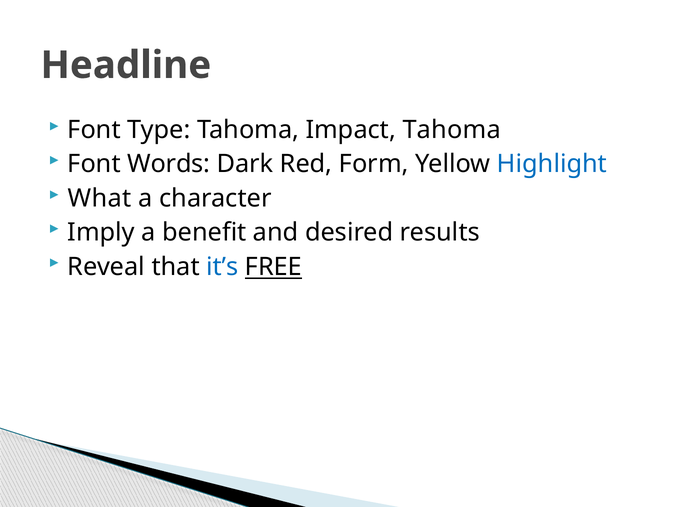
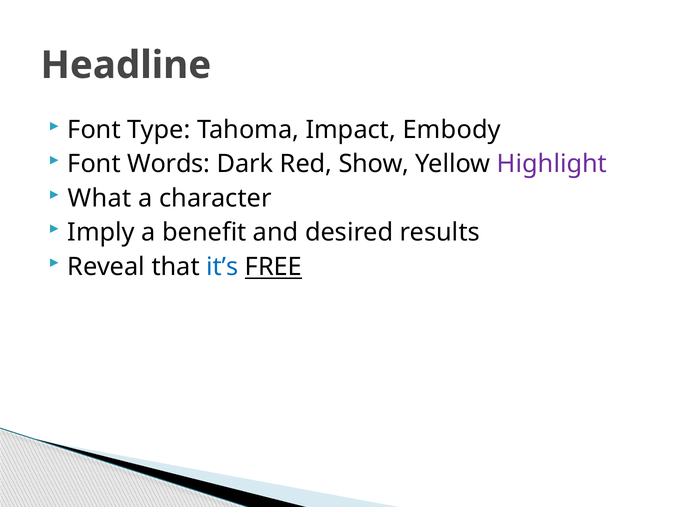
Impact Tahoma: Tahoma -> Embody (452, 130)
Form: Form -> Show (374, 164)
Highlight colour: blue -> purple (552, 164)
